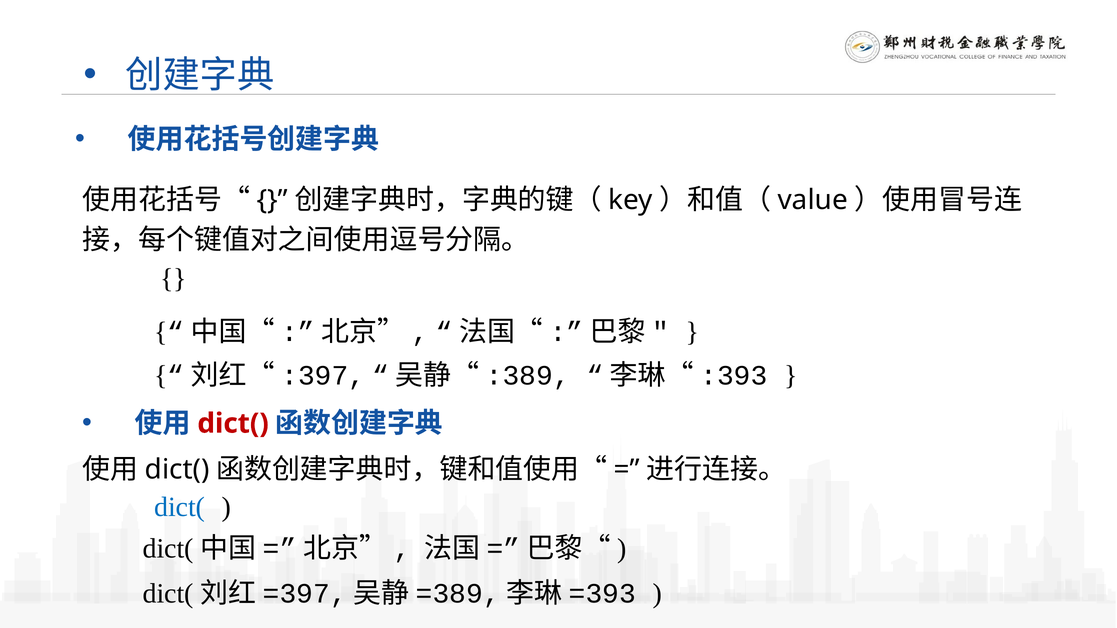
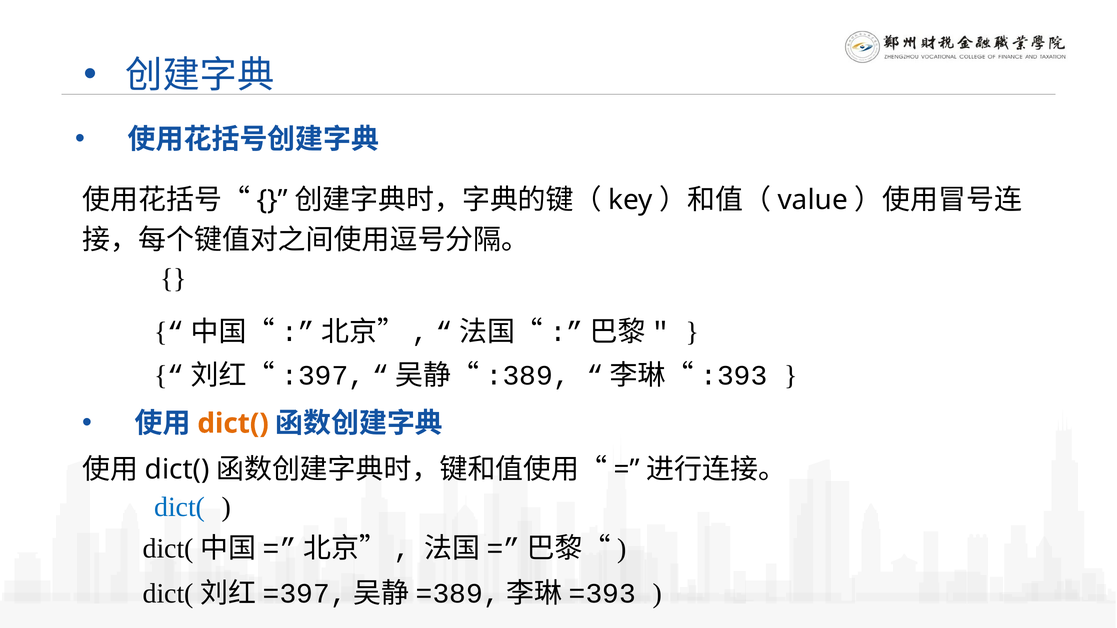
dict( colour: red -> orange (233, 424)
